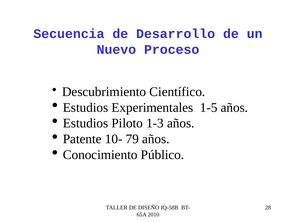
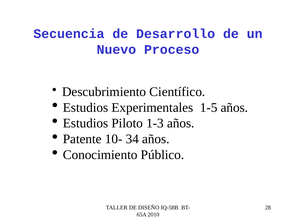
79: 79 -> 34 (132, 139)
